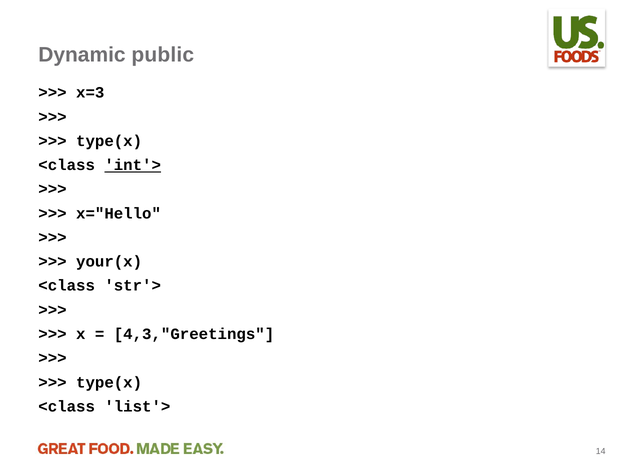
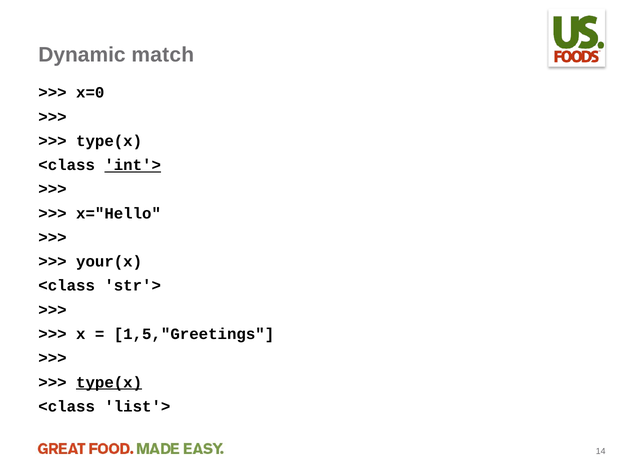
public: public -> match (163, 55)
x=3: x=3 -> x=0 (90, 93)
4,3,"Greetings: 4,3,"Greetings -> 1,5,"Greetings (194, 334)
type(x underline: none -> present (109, 382)
